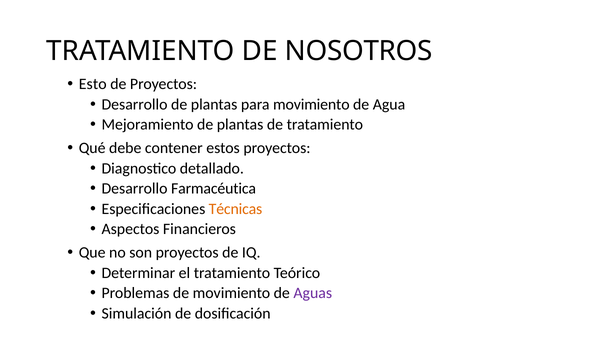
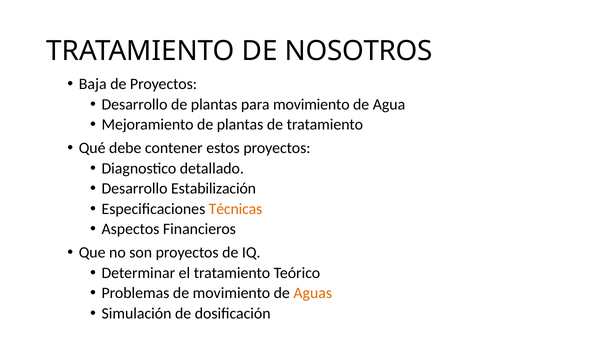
Esto: Esto -> Baja (93, 84)
Farmacéutica: Farmacéutica -> Estabilización (214, 189)
Aguas colour: purple -> orange (313, 293)
